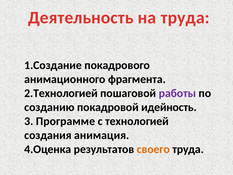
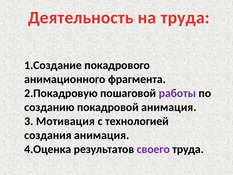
2.Технологией: 2.Технологией -> 2.Покадровую (61, 93)
покадровой идейность: идейность -> анимация (169, 107)
Программе: Программе -> Мотивация (65, 121)
своего colour: orange -> purple (153, 149)
